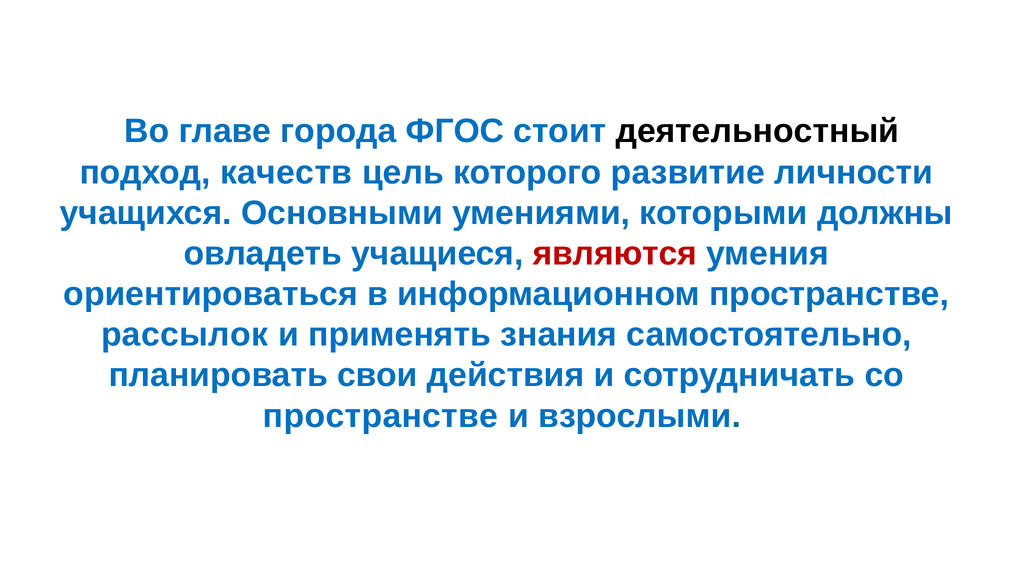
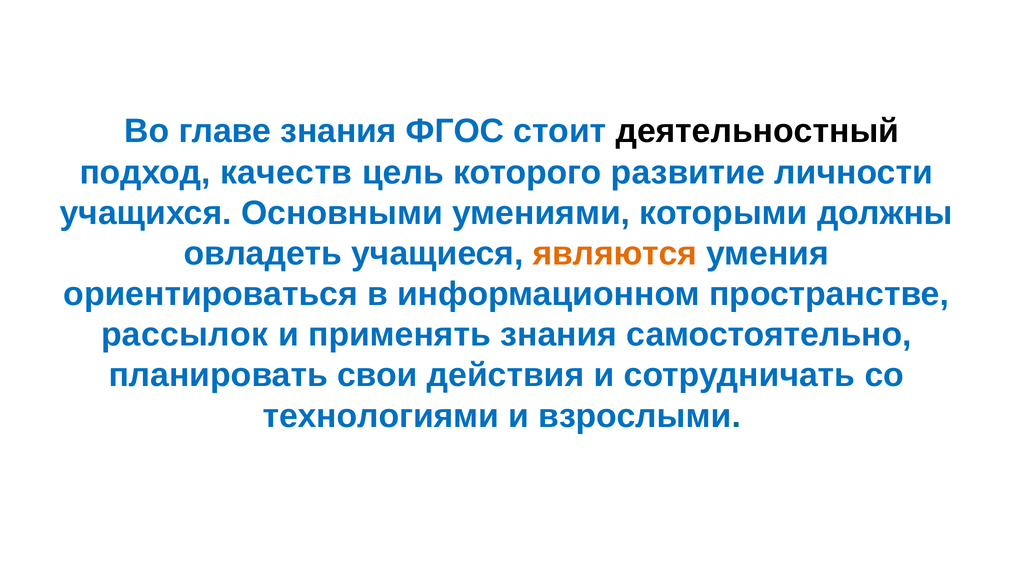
главе города: города -> знания (339, 131)
являются colour: red -> orange (615, 254)
пространстве: пространстве -> технологиями (381, 416)
